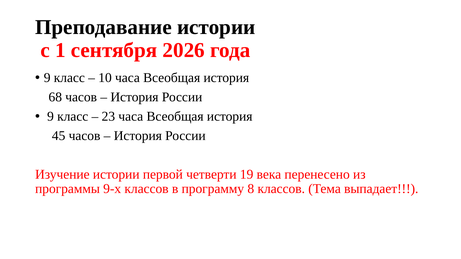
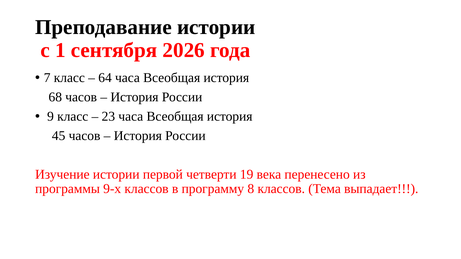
9: 9 -> 7 (47, 78)
10: 10 -> 64 (105, 78)
